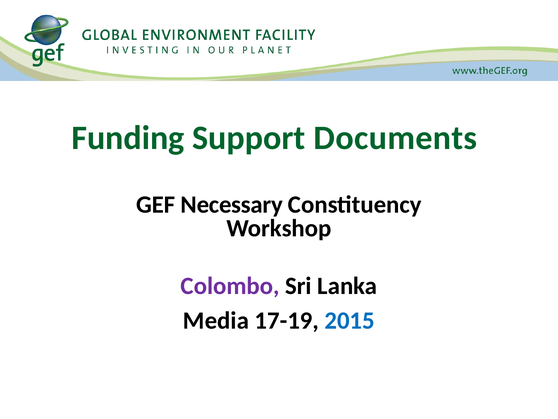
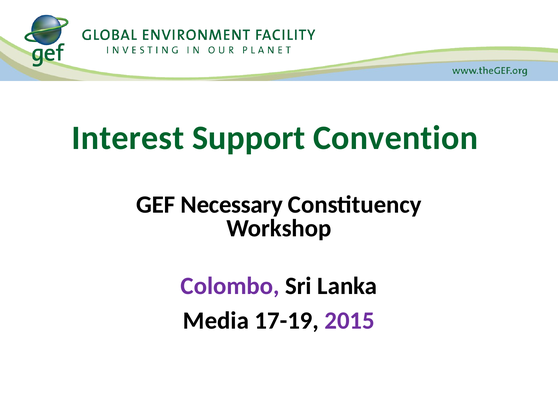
Funding: Funding -> Interest (128, 138)
Documents: Documents -> Convention (395, 138)
2015 colour: blue -> purple (350, 320)
